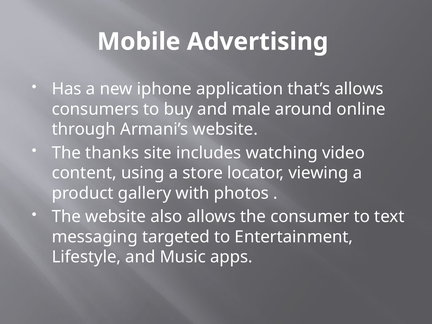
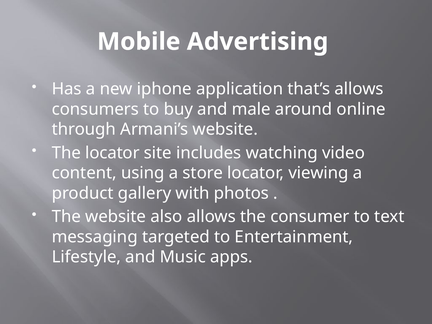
The thanks: thanks -> locator (112, 153)
